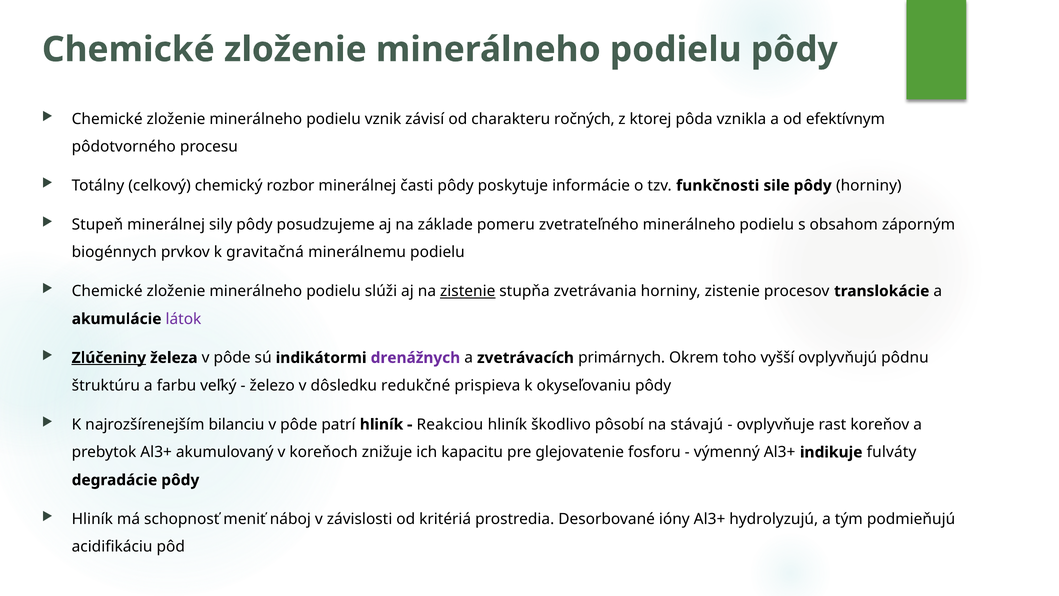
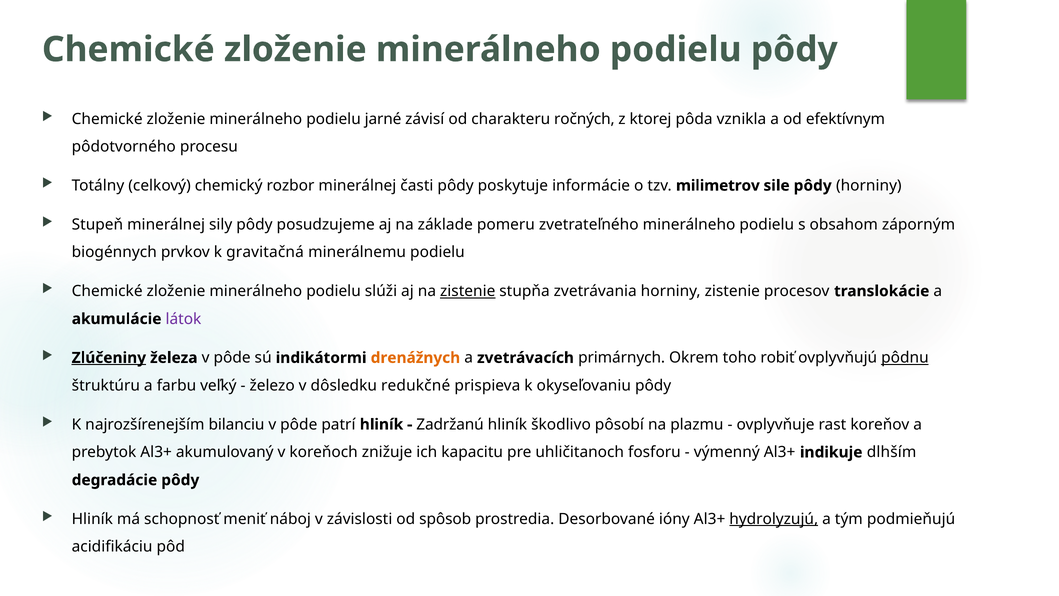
vznik: vznik -> jarné (383, 119)
funkčnosti: funkčnosti -> milimetrov (718, 186)
drenážnych colour: purple -> orange (415, 358)
vyšší: vyšší -> robiť (777, 358)
pôdnu underline: none -> present (905, 358)
Reakciou: Reakciou -> Zadržanú (450, 424)
stávajú: stávajú -> plazmu (697, 424)
glejovatenie: glejovatenie -> uhličitanoch (580, 452)
fulváty: fulváty -> dlhším (892, 452)
kritériá: kritériá -> spôsob (445, 519)
hydrolyzujú underline: none -> present (774, 519)
